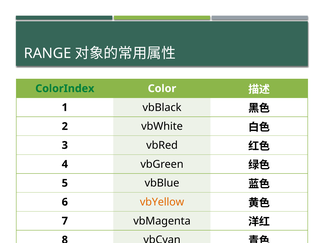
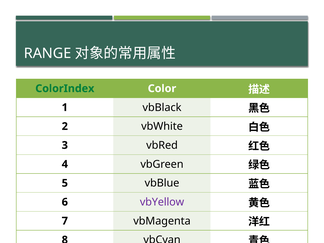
vbYellow colour: orange -> purple (162, 202)
